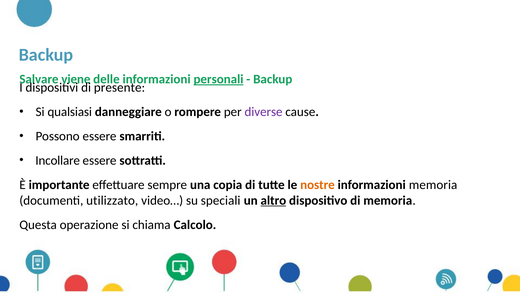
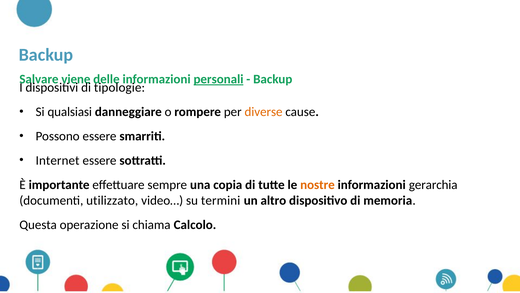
presente: presente -> tipologie (119, 87)
diverse colour: purple -> orange (264, 112)
Incollare: Incollare -> Internet (58, 160)
informazioni memoria: memoria -> gerarchia (433, 185)
speciali: speciali -> termini (221, 200)
altro underline: present -> none (273, 200)
